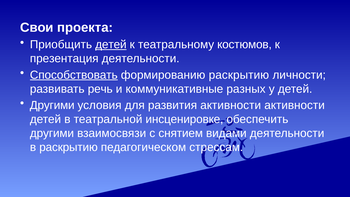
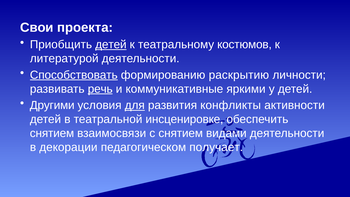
презентация: презентация -> литературой (64, 59)
речь underline: none -> present (100, 89)
разных: разных -> яркими (246, 89)
для underline: none -> present (135, 105)
развития активности: активности -> конфликты (231, 105)
другими: другими -> снятием (52, 133)
в раскрытию: раскрытию -> декорации (68, 147)
стрессам: стрессам -> получает (216, 147)
